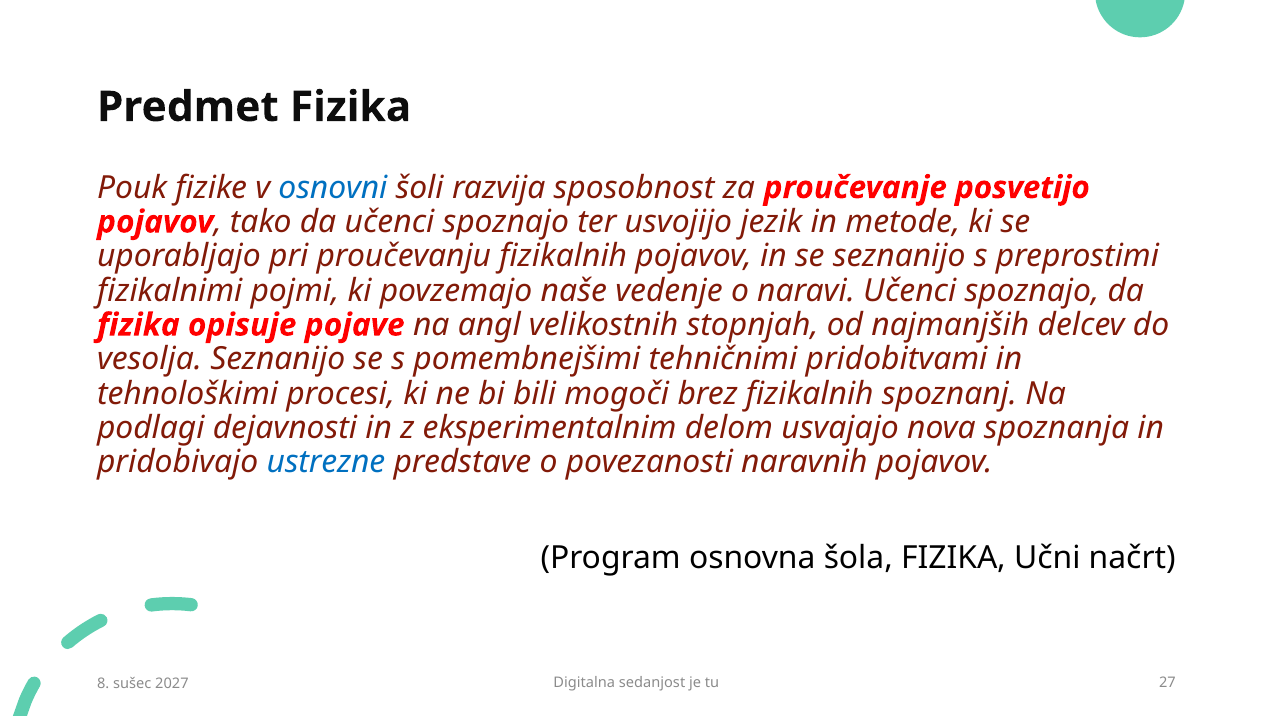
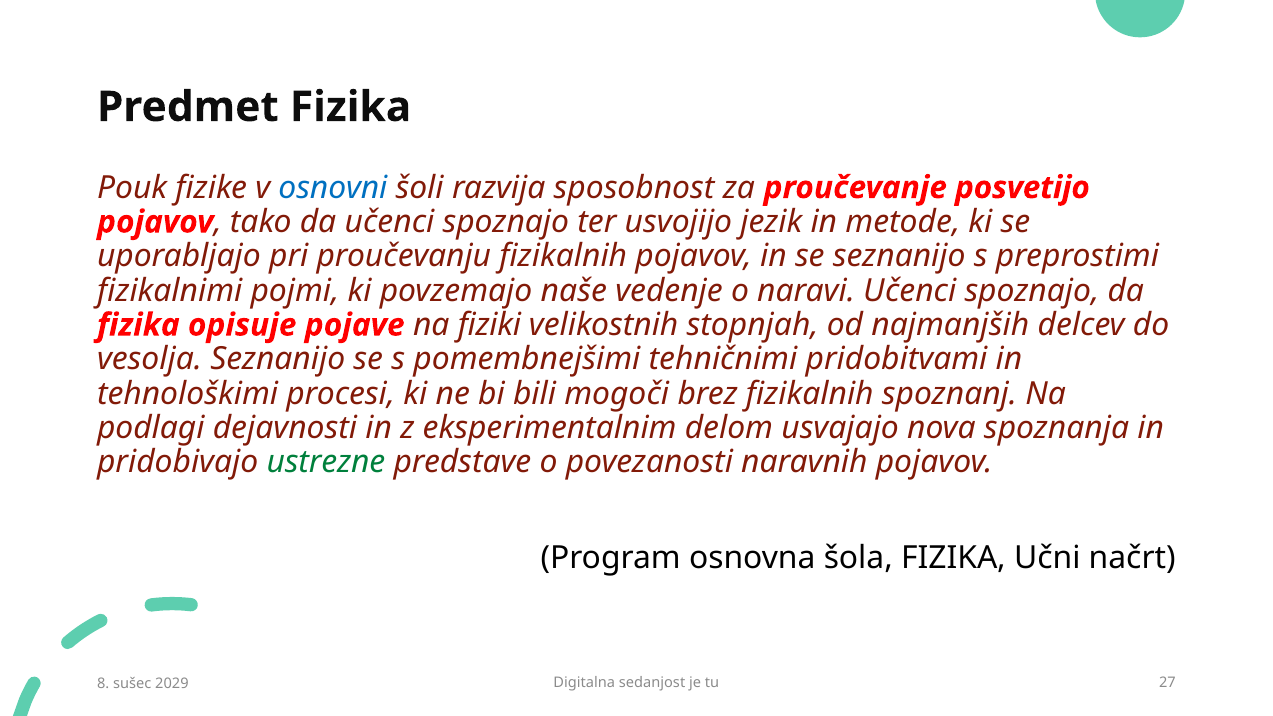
angl: angl -> fiziki (489, 325)
ustrezne colour: blue -> green (326, 463)
2027: 2027 -> 2029 (172, 684)
